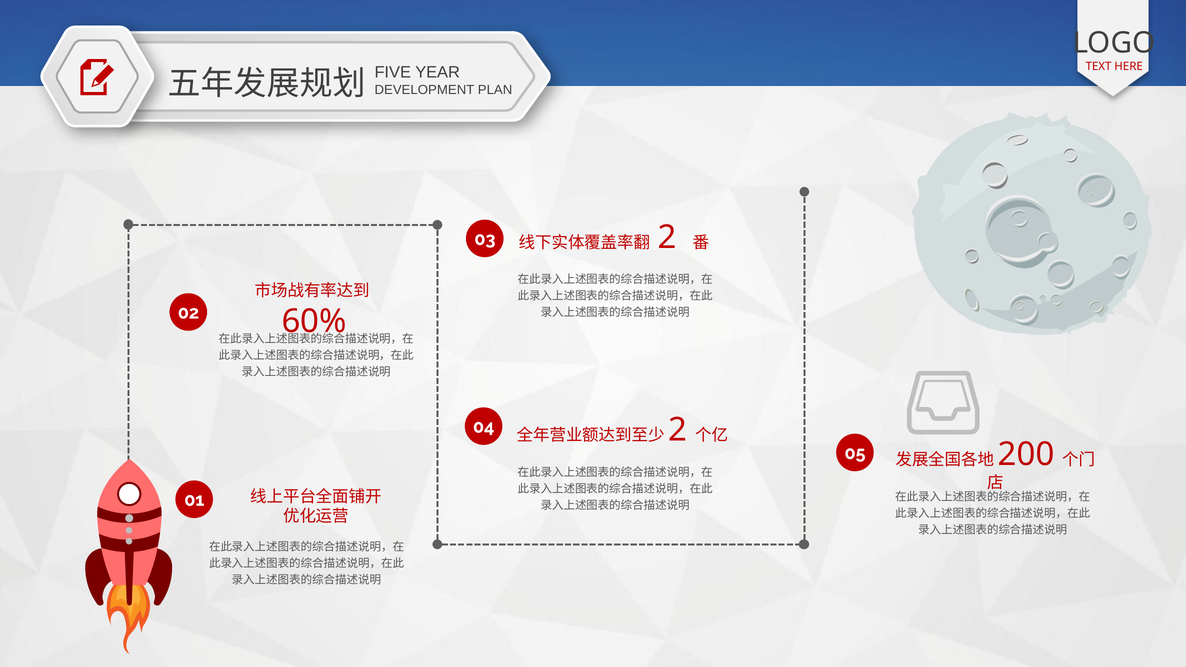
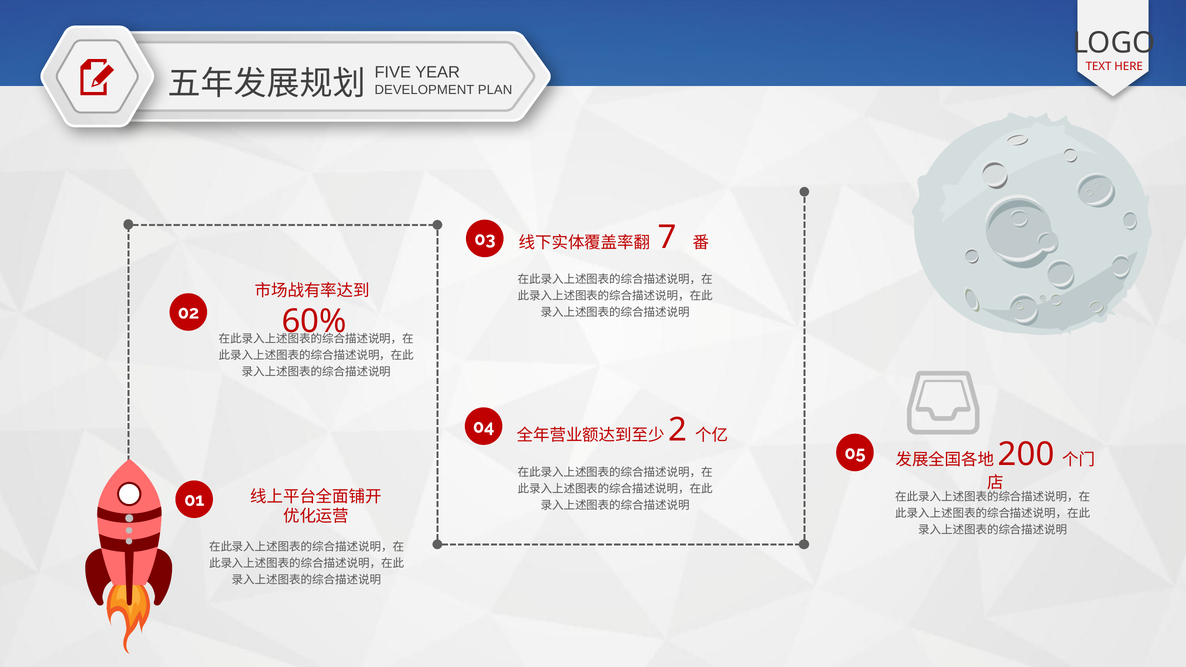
2: 2 -> 7 (667, 237)
